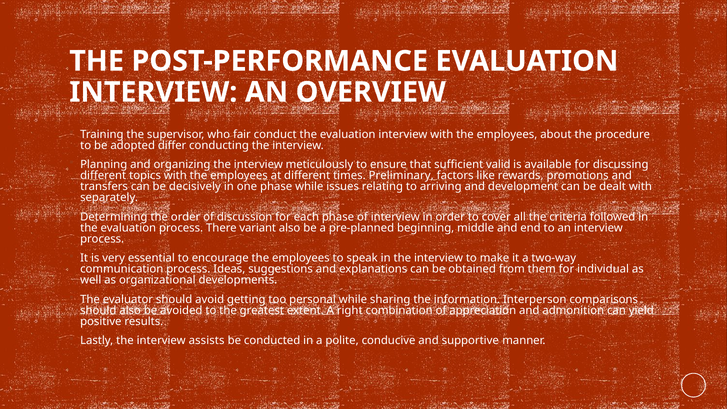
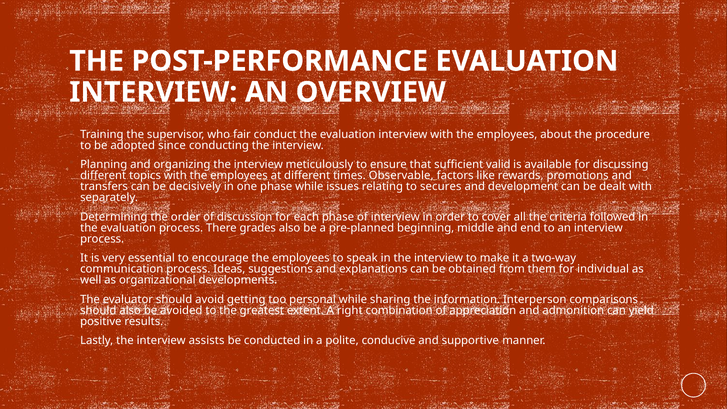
differ: differ -> since (172, 145)
Preliminary: Preliminary -> Observable (401, 176)
arriving: arriving -> secures (441, 187)
variant: variant -> grades (258, 228)
